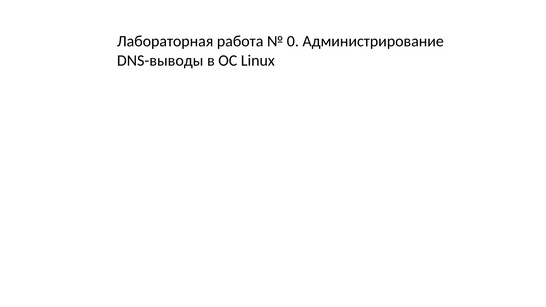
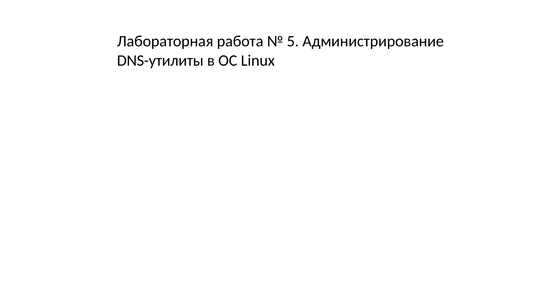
0: 0 -> 5 (293, 41)
DNS-выводы: DNS-выводы -> DNS-утилиты (160, 60)
